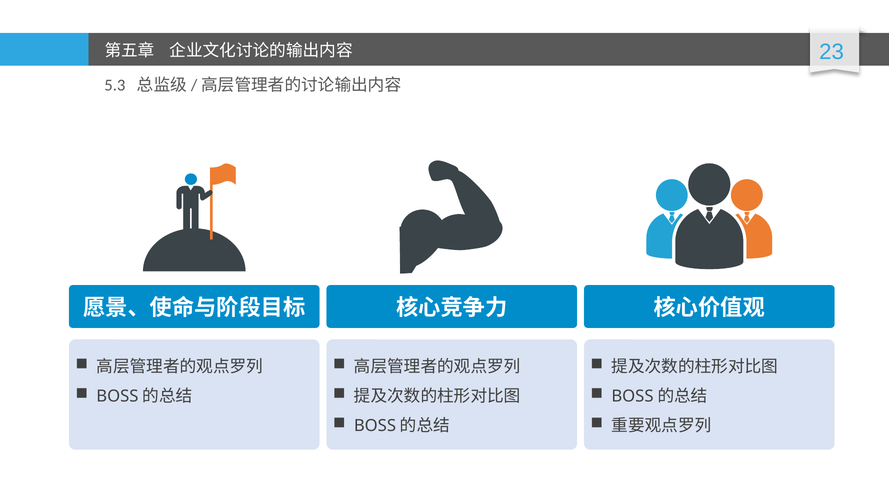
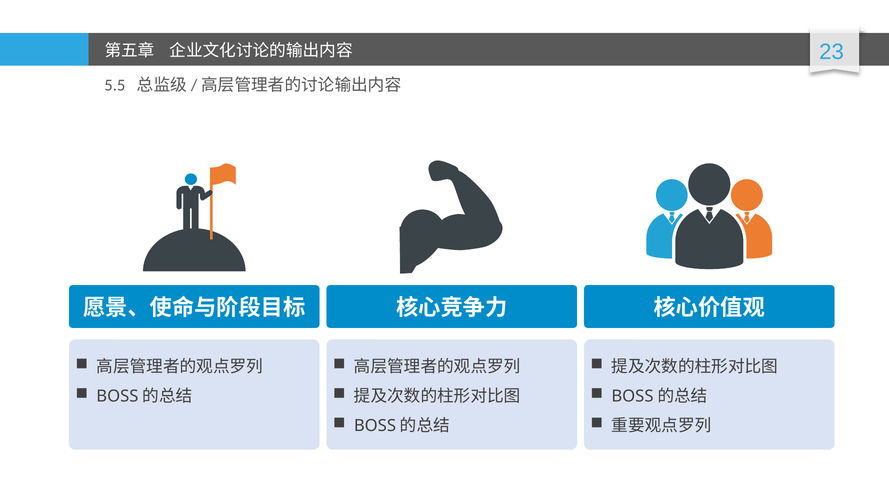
5.3: 5.3 -> 5.5 (115, 85)
